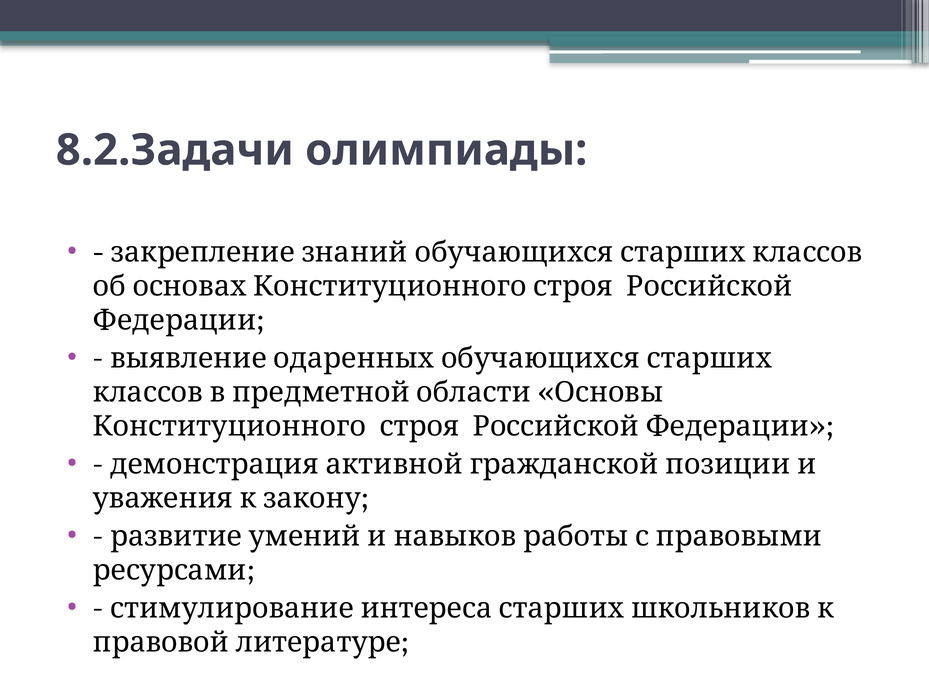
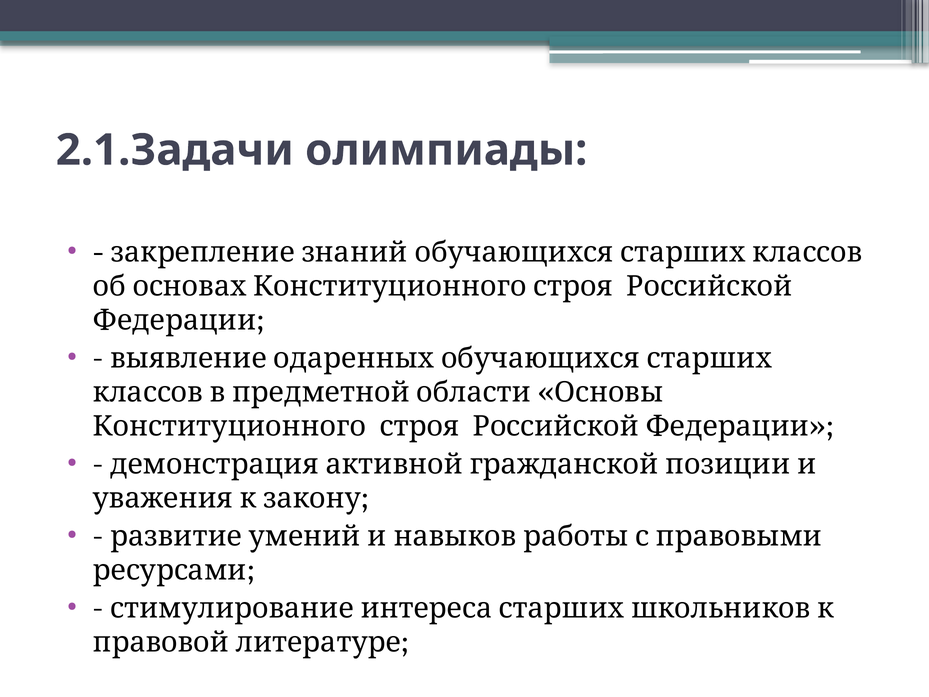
8.2.Задачи: 8.2.Задачи -> 2.1.Задачи (175, 150)
